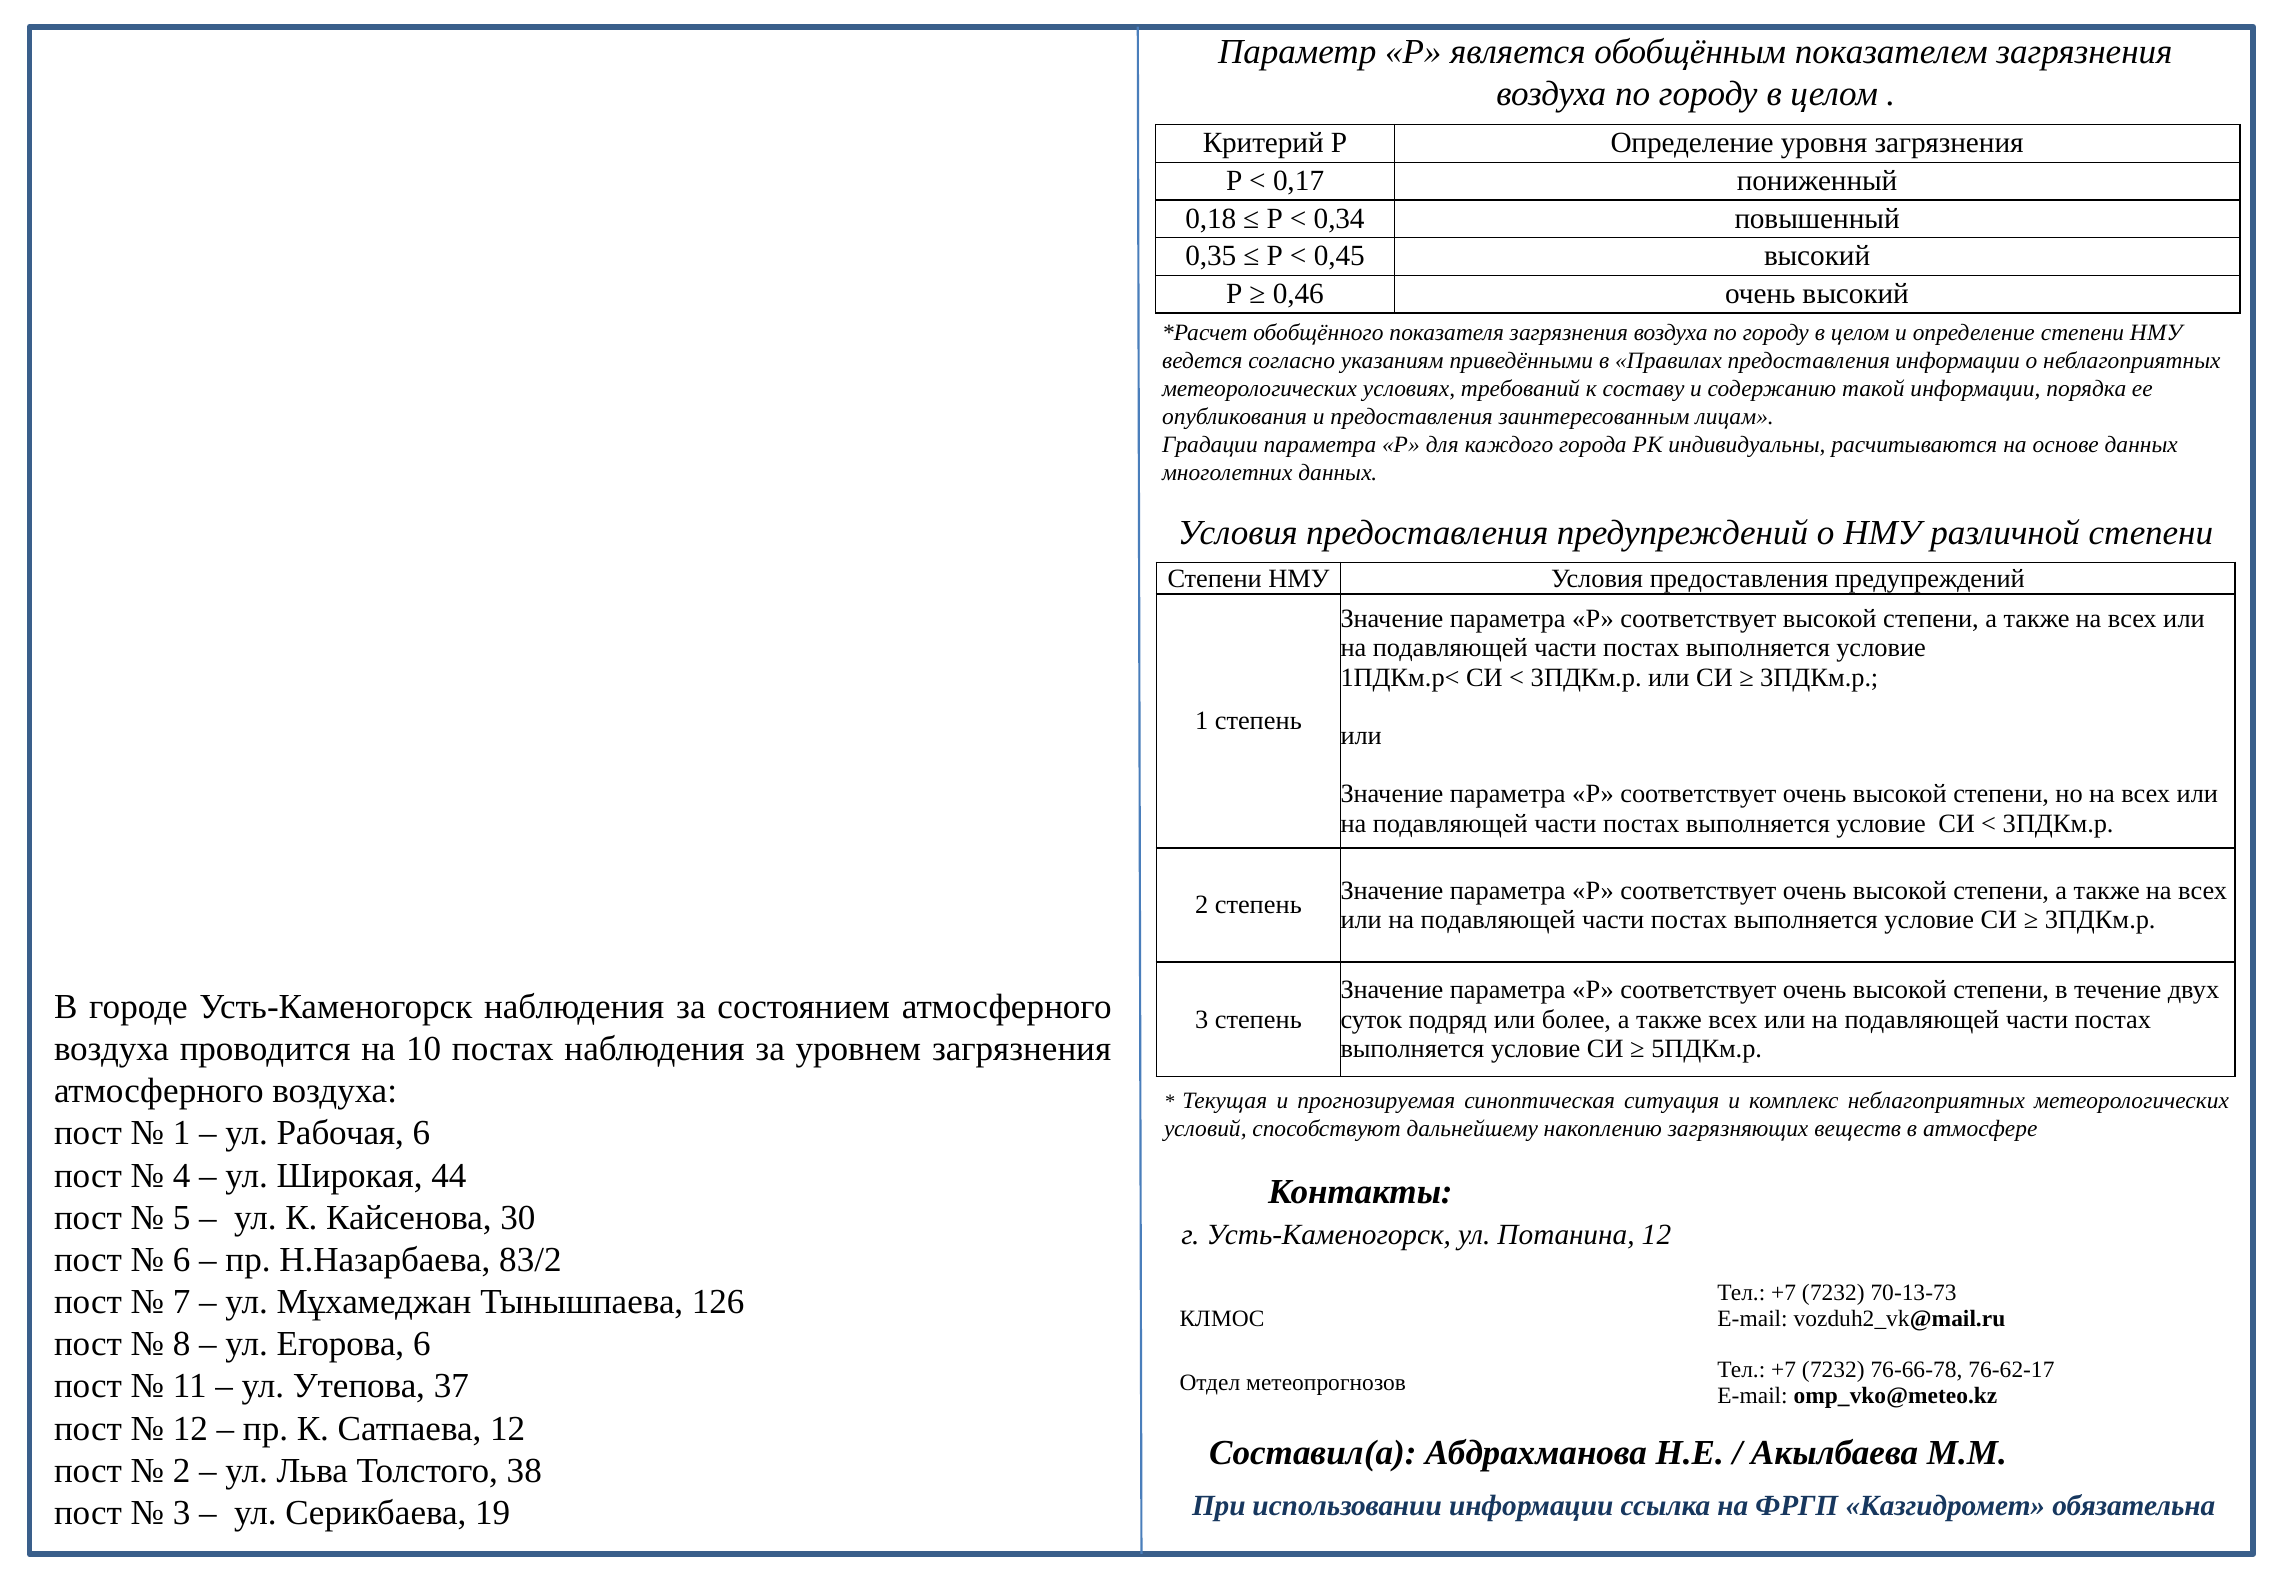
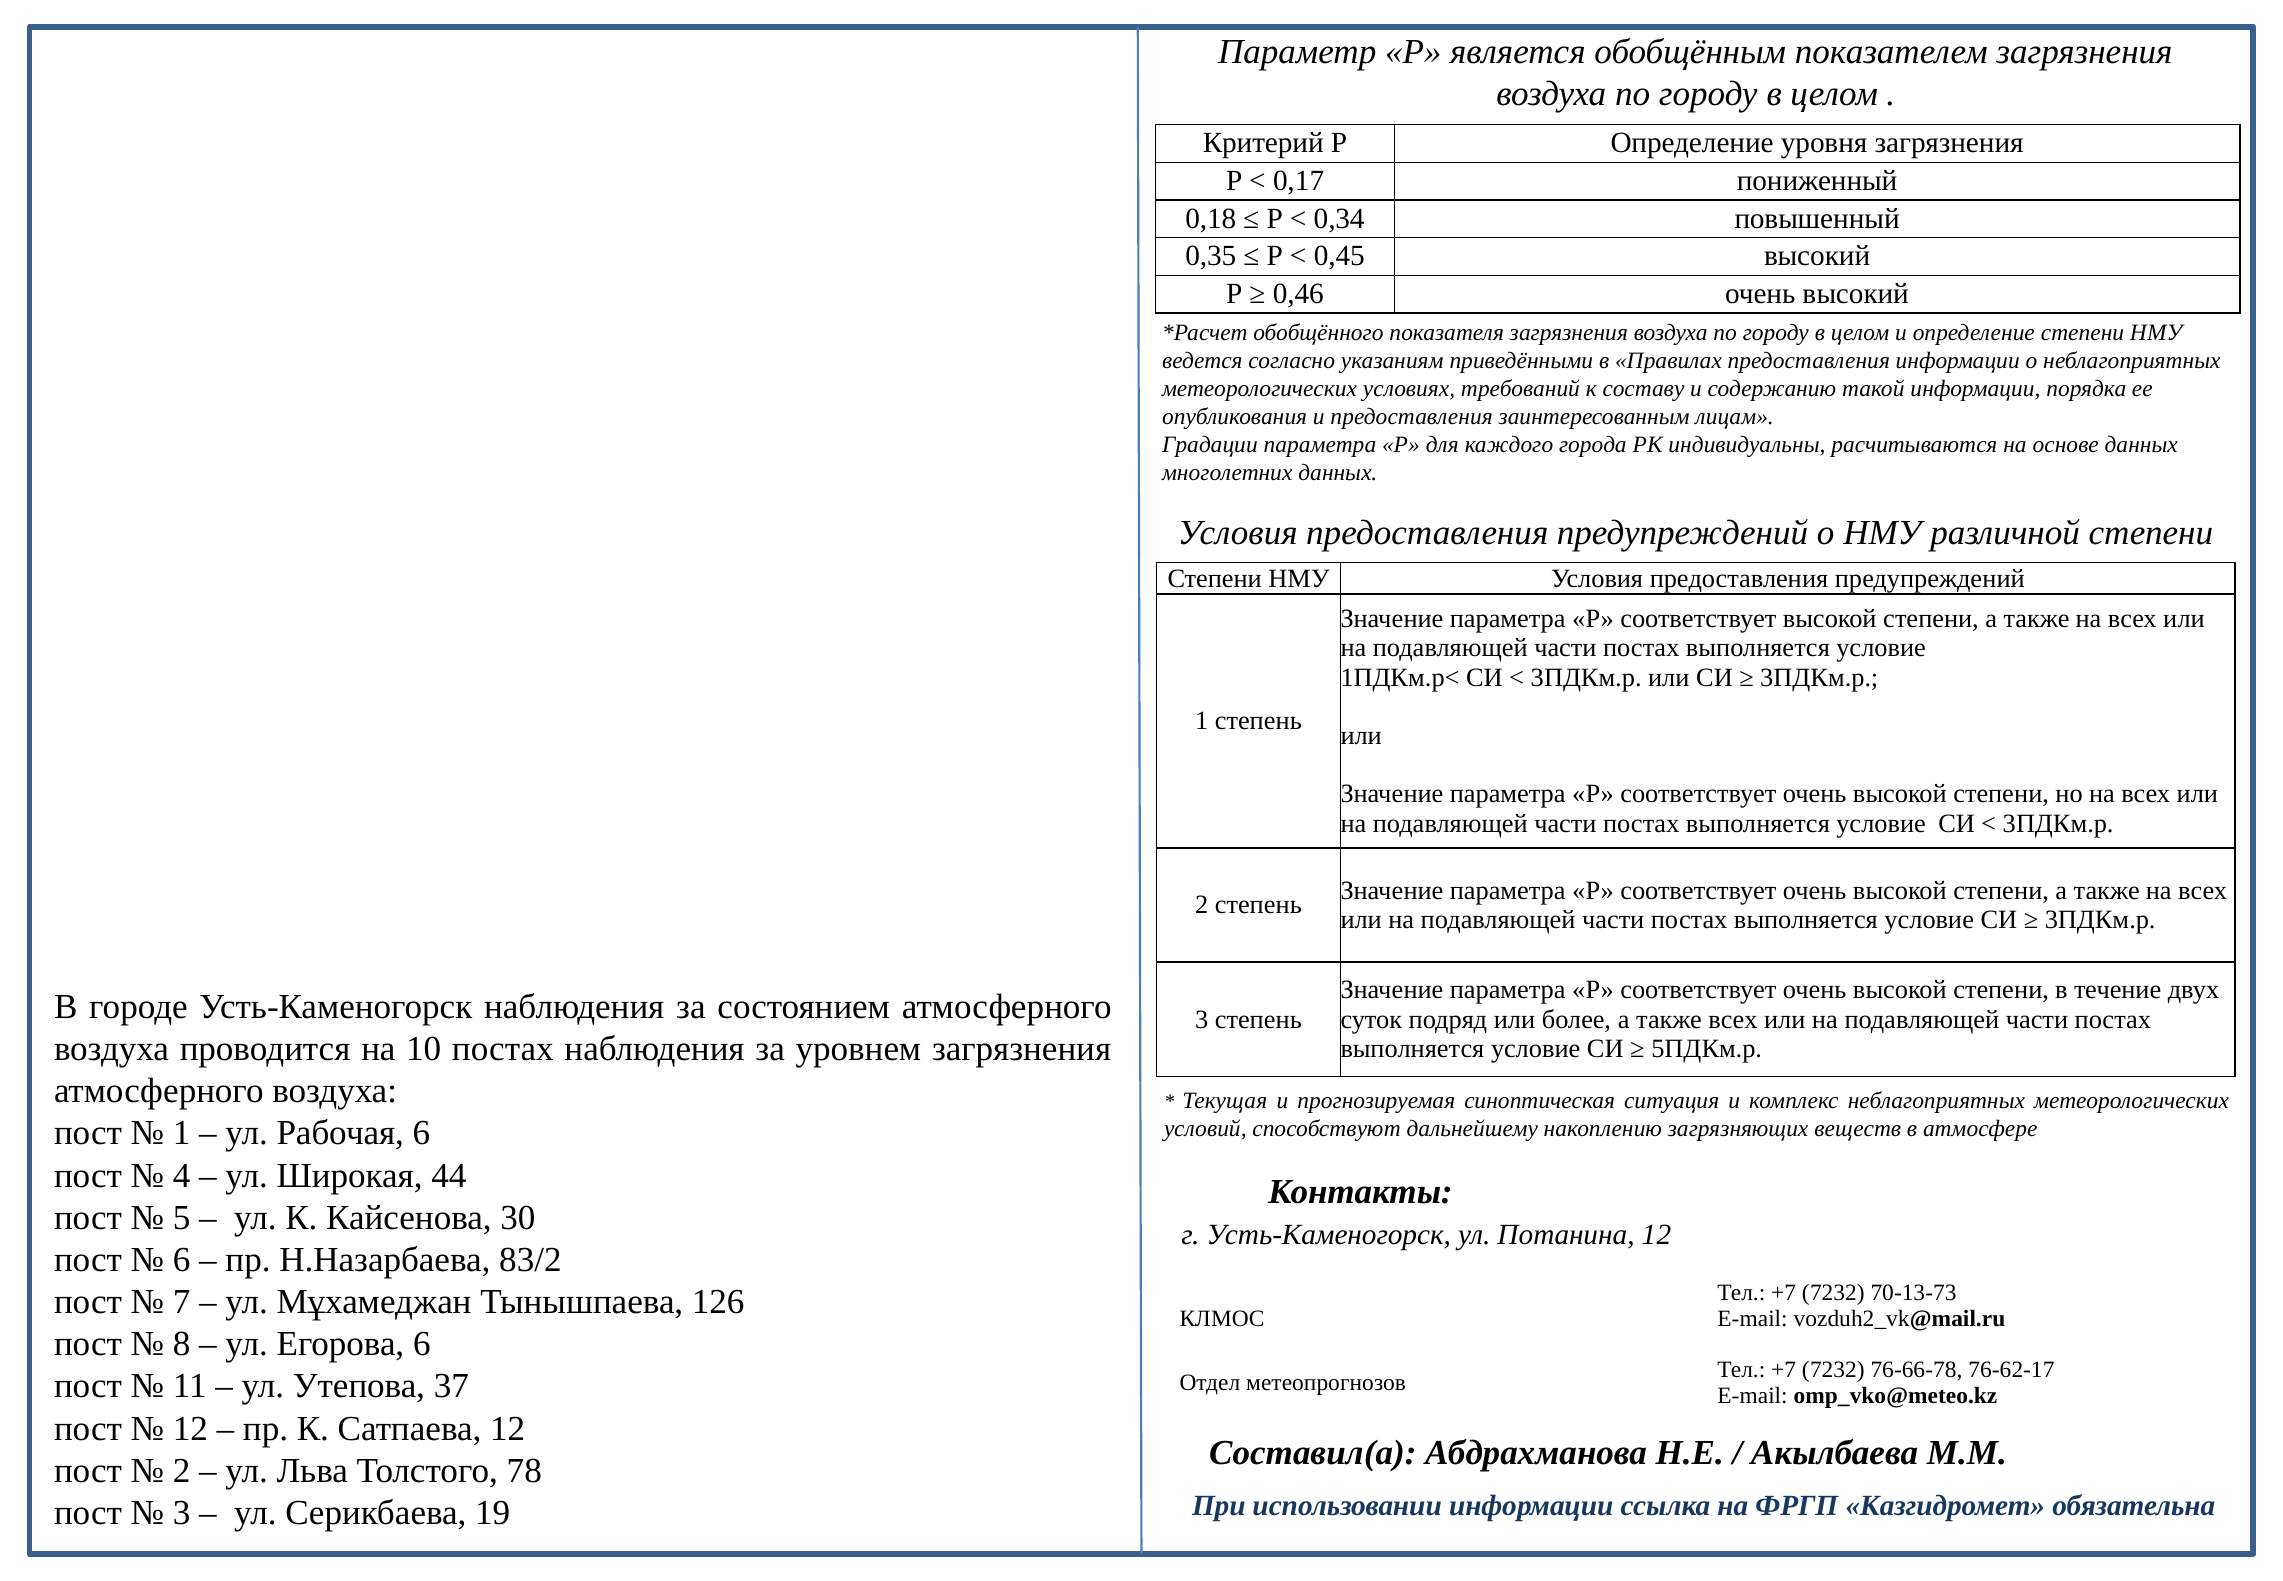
38: 38 -> 78 (524, 1470)
